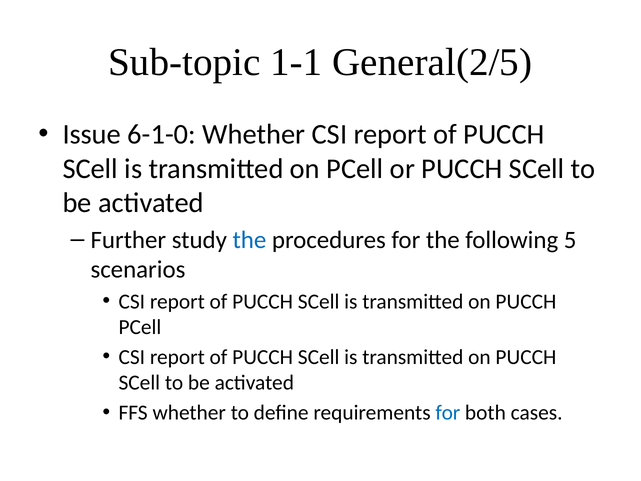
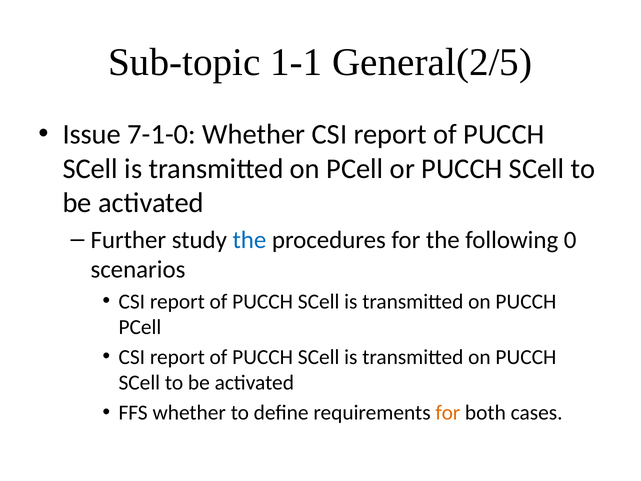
6-1-0: 6-1-0 -> 7-1-0 (162, 134)
5: 5 -> 0 (570, 240)
for colour: blue -> orange (448, 412)
